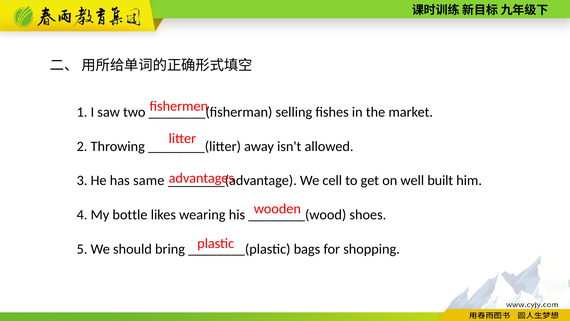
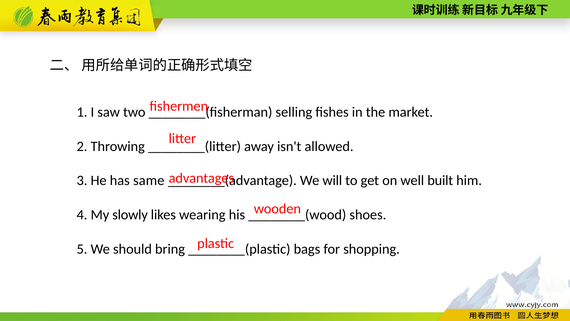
cell: cell -> will (332, 180)
bottle: bottle -> slowly (130, 215)
